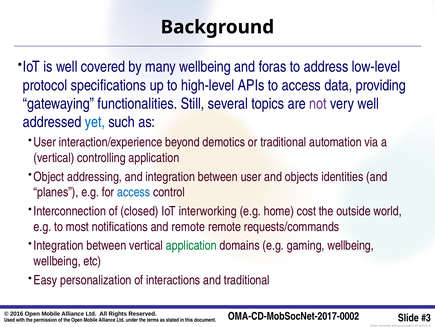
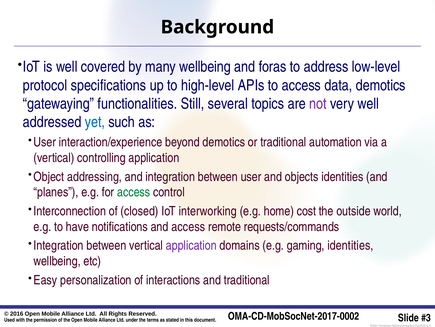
data providing: providing -> demotics (381, 85)
access colour: blue -> green (134, 192)
most: most -> have (77, 226)
and remote: remote -> access (188, 226)
application colour: green -> purple (191, 245)
gaming wellbeing: wellbeing -> identities (350, 245)
